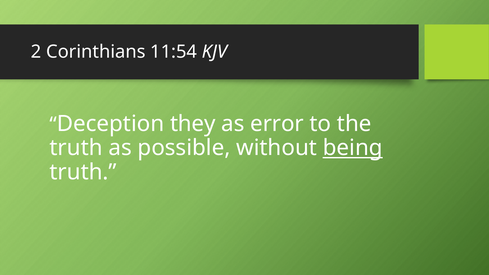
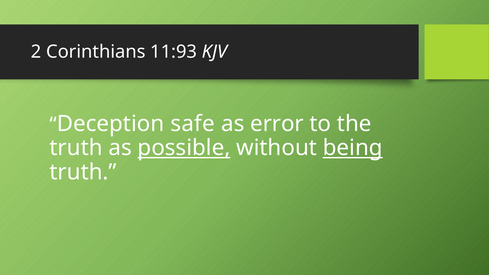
11:54: 11:54 -> 11:93 (174, 52)
they: they -> safe (193, 124)
possible underline: none -> present (184, 148)
